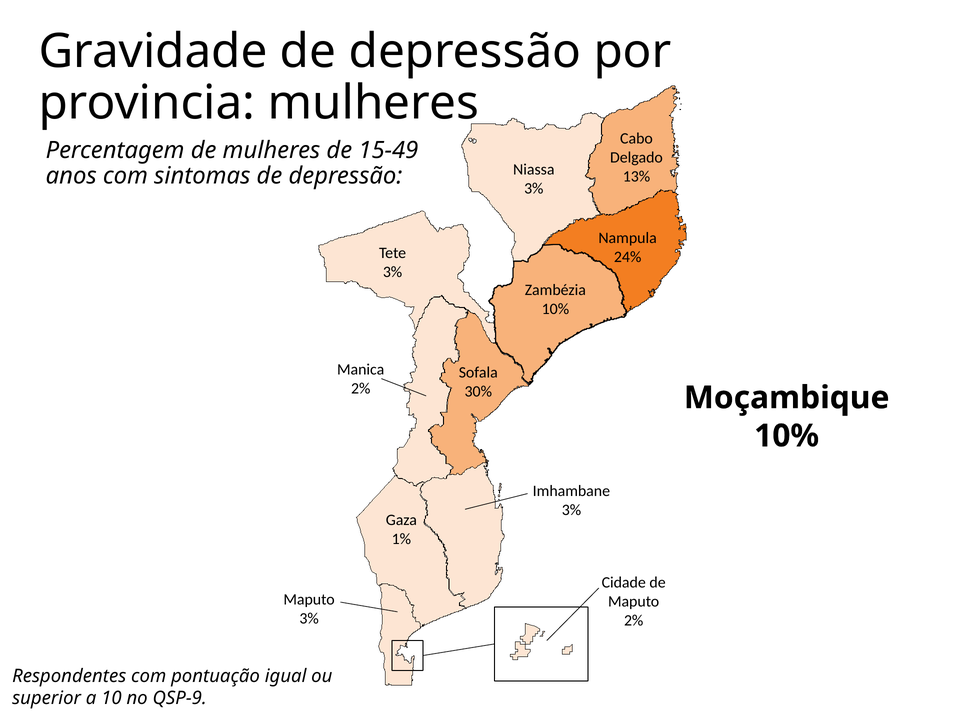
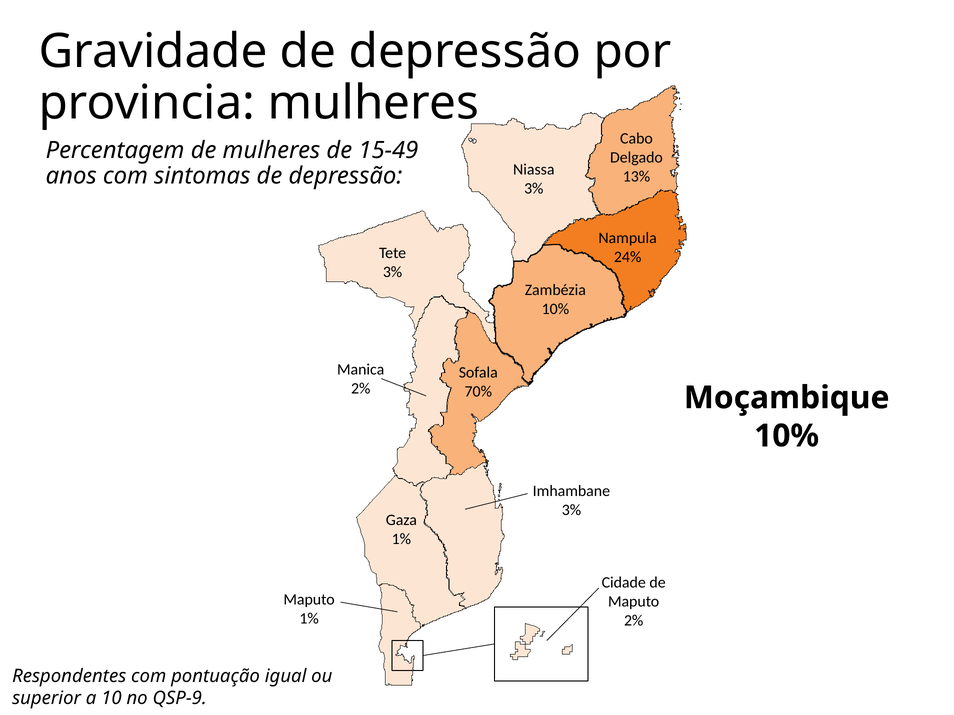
30%: 30% -> 70% (478, 392)
3%: 3% -> 1% (309, 619)
